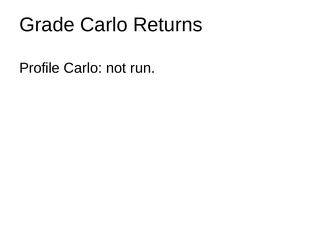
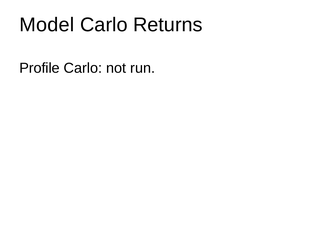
Grade: Grade -> Model (47, 25)
